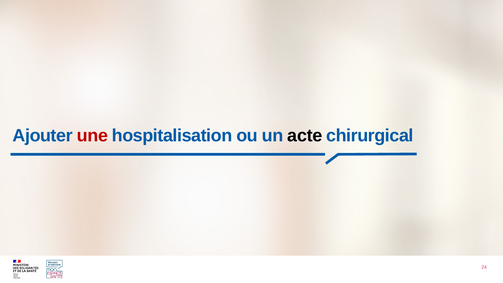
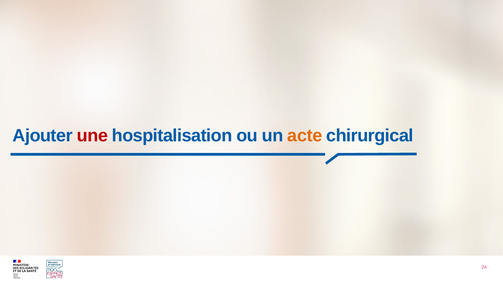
acte colour: black -> orange (305, 136)
